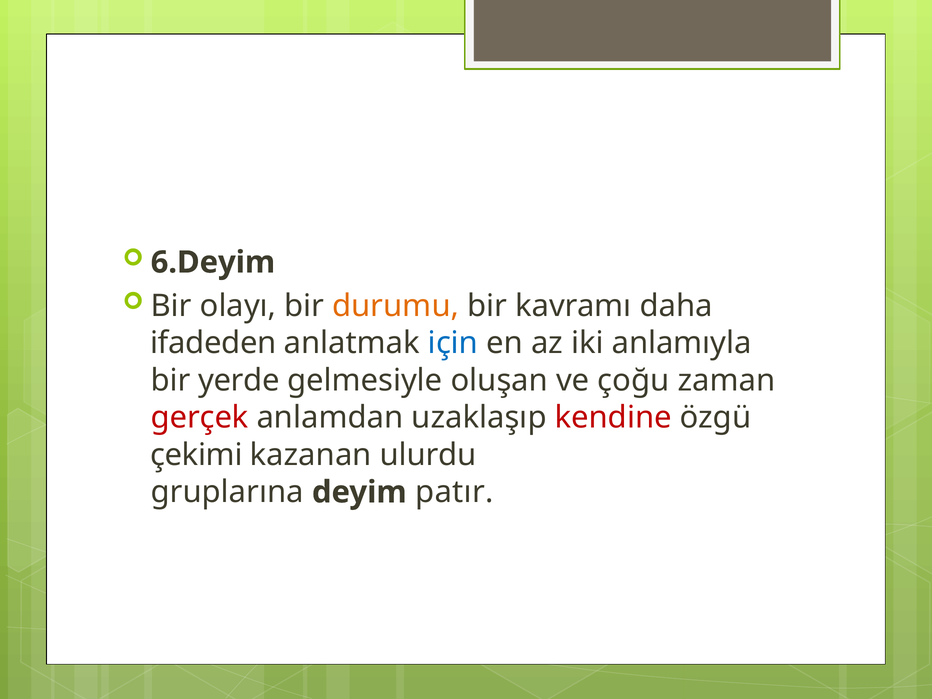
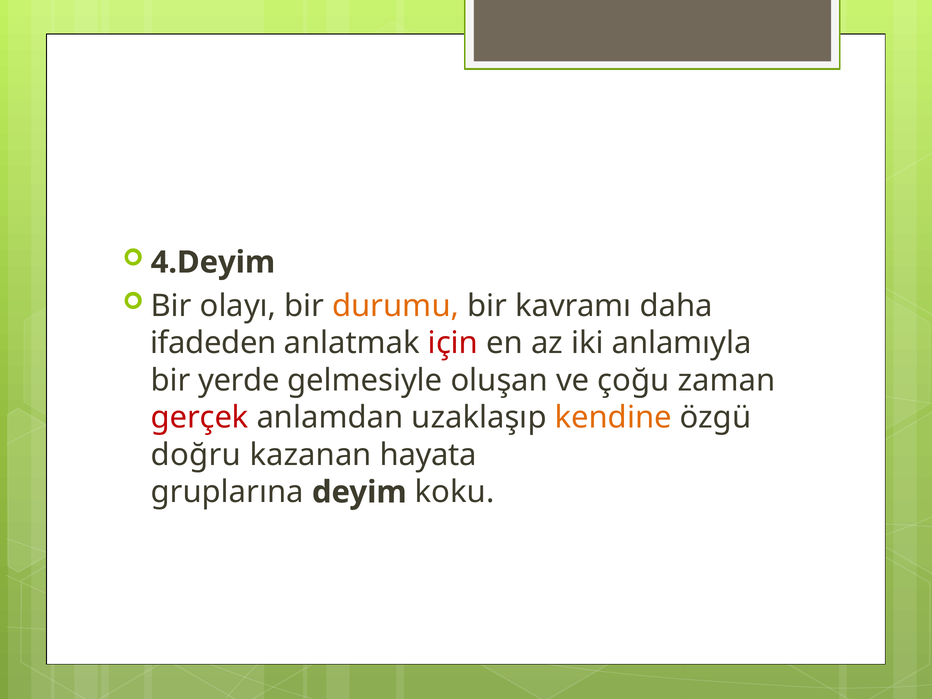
6.Deyim: 6.Deyim -> 4.Deyim (213, 262)
için colour: blue -> red (453, 343)
kendine colour: red -> orange (613, 418)
çekimi: çekimi -> doğru (196, 455)
ulurdu: ulurdu -> hayata (428, 455)
patır: patır -> koku (455, 492)
